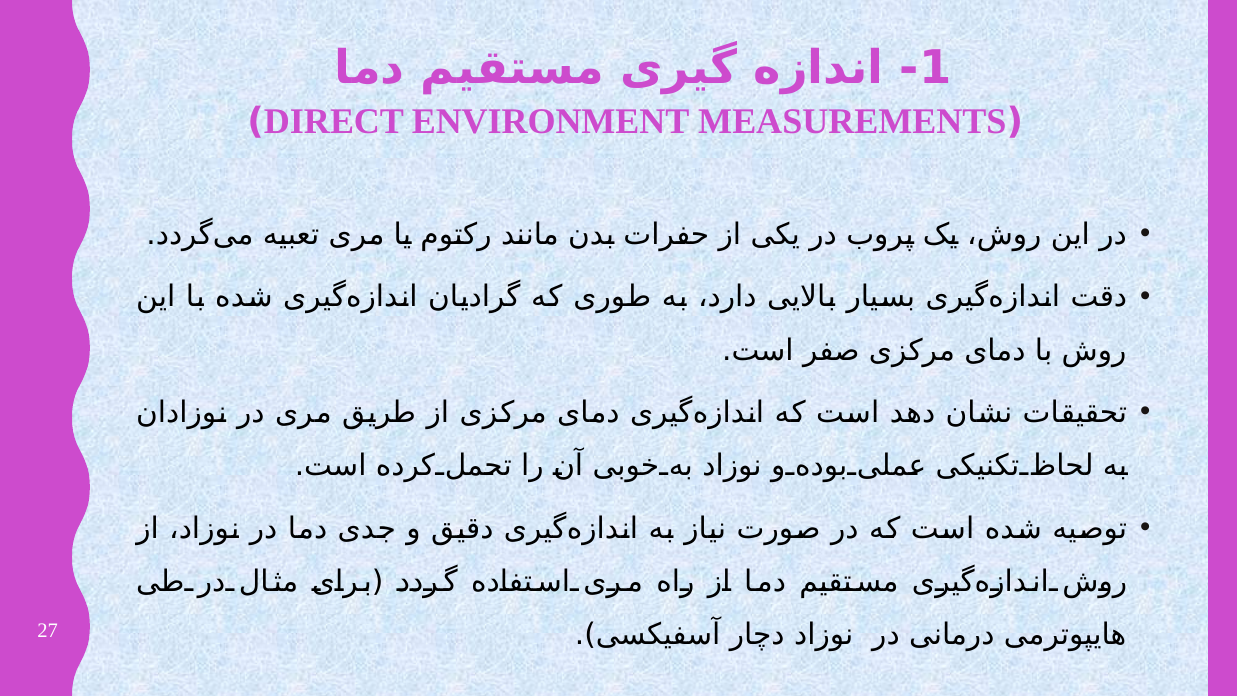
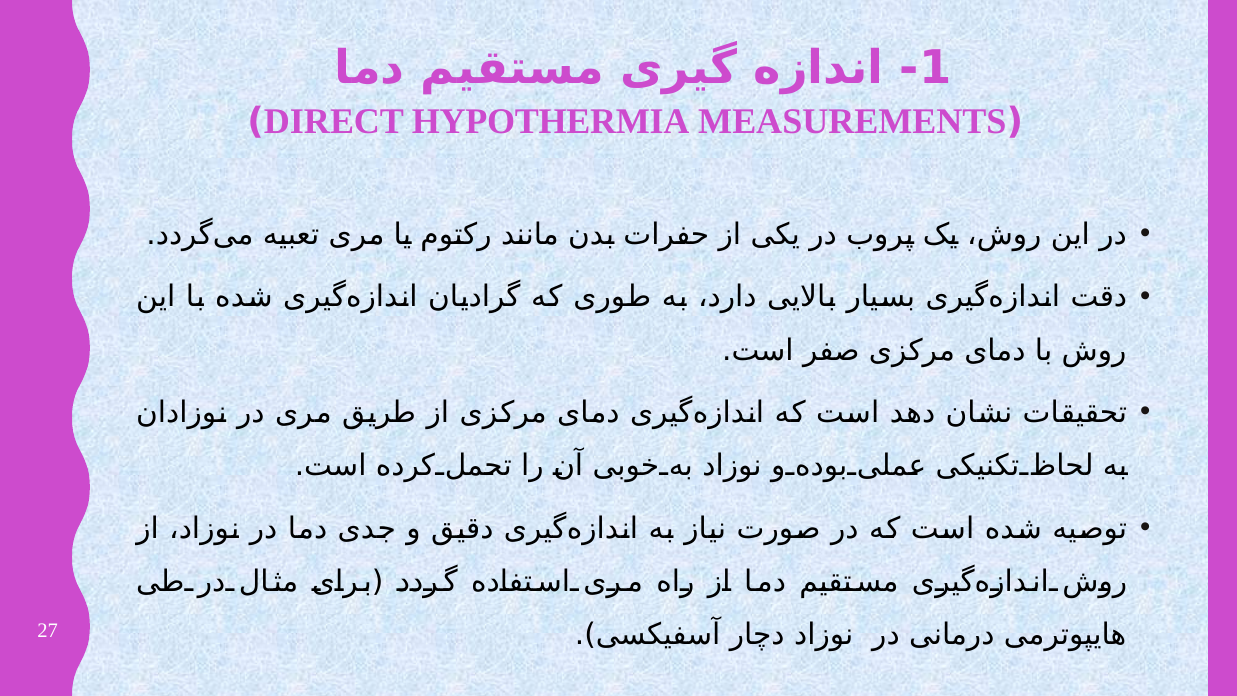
ENVIRONMENT: ENVIRONMENT -> HYPOTHERMIA (551, 122)
